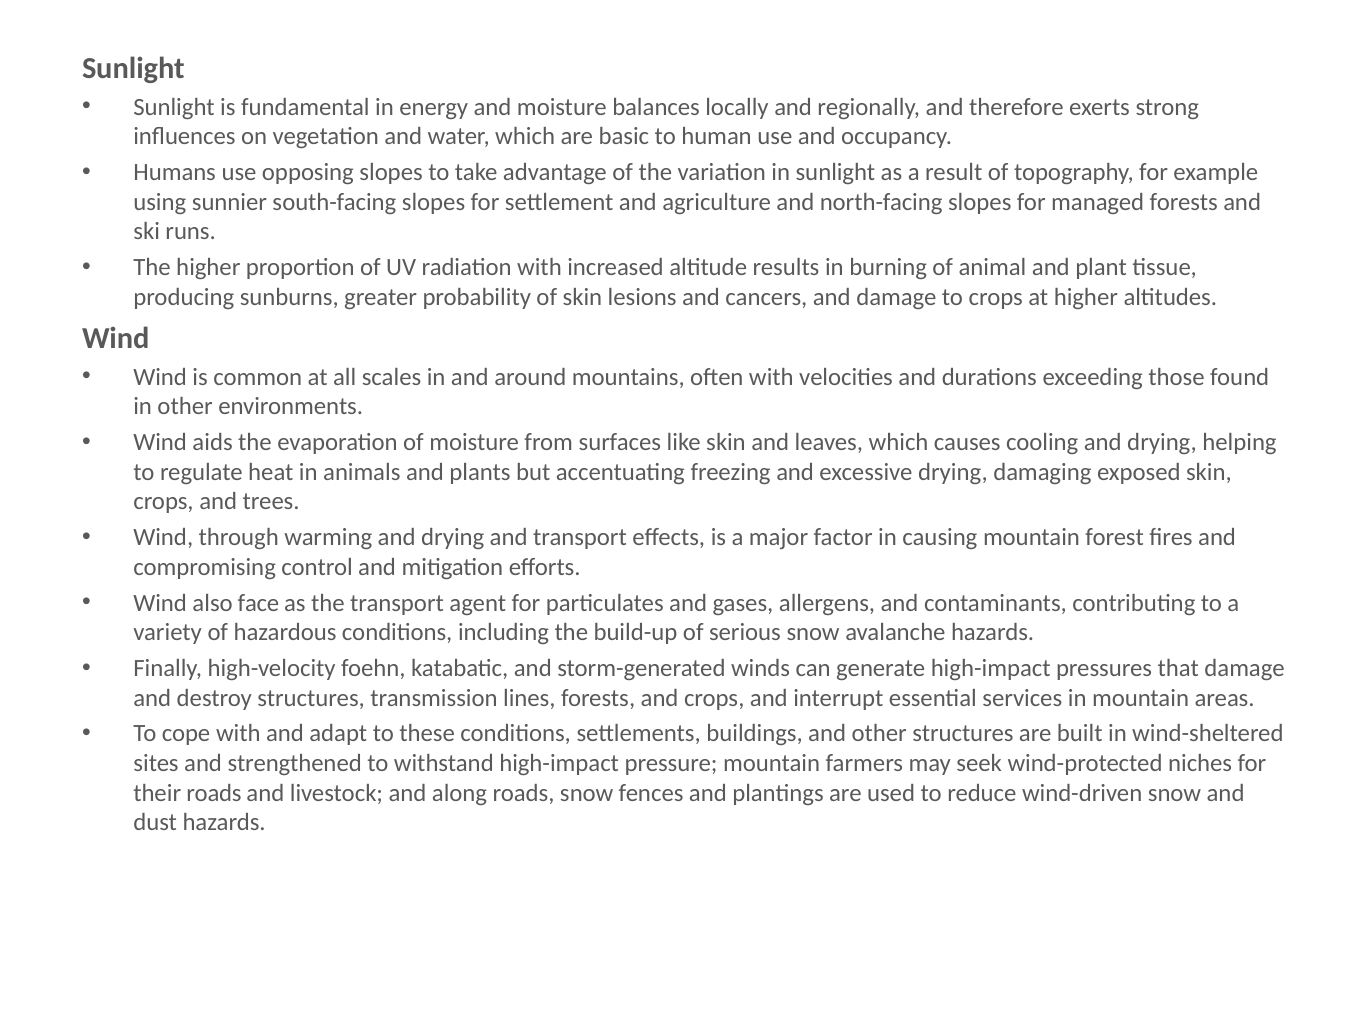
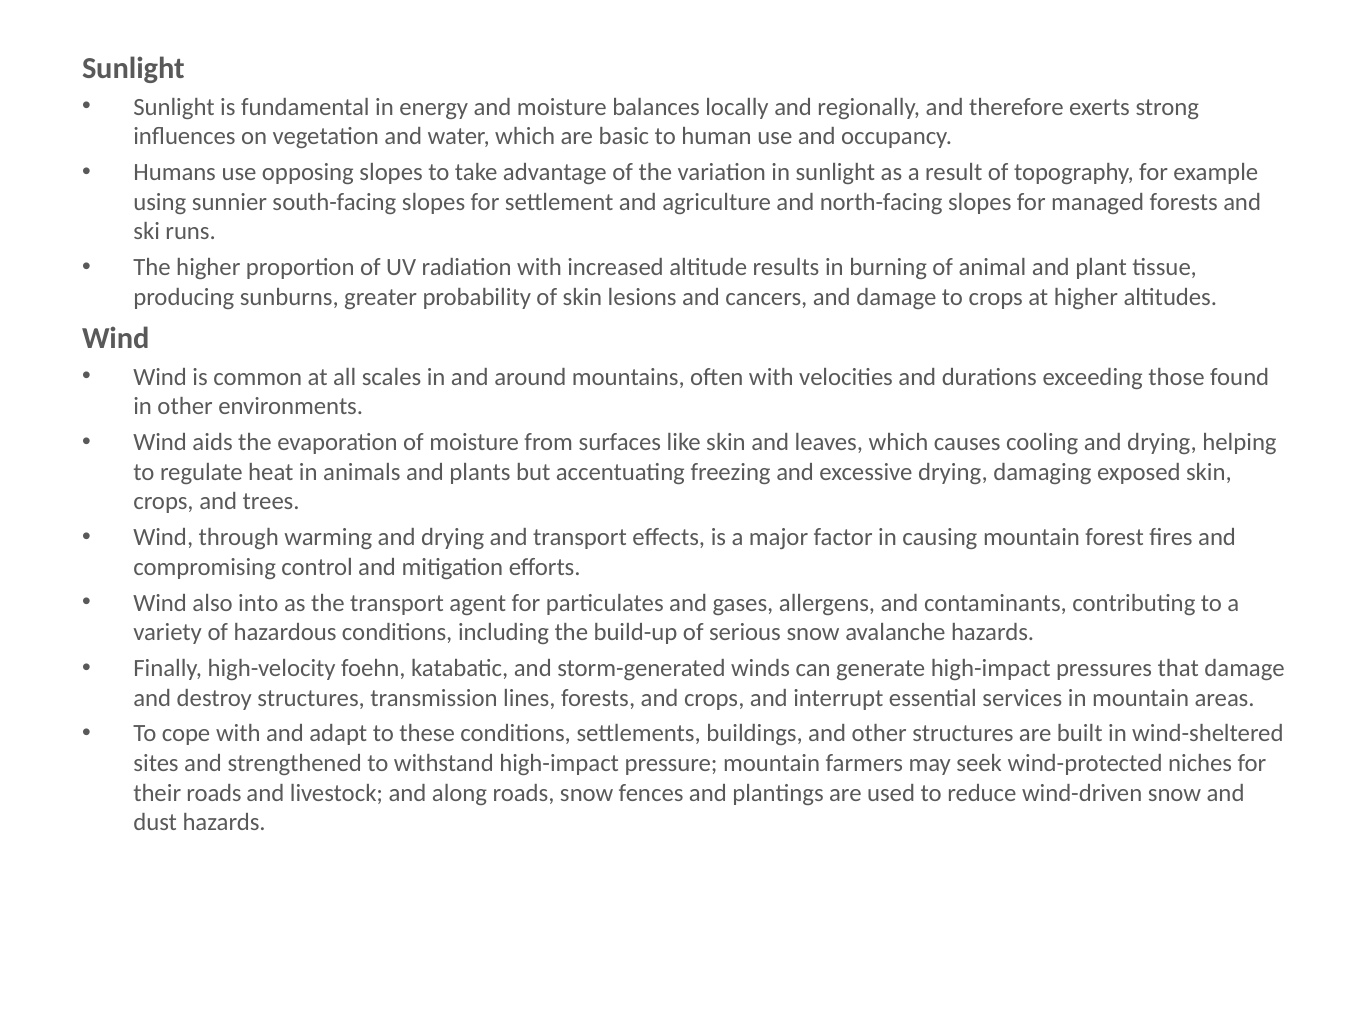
face: face -> into (258, 603)
